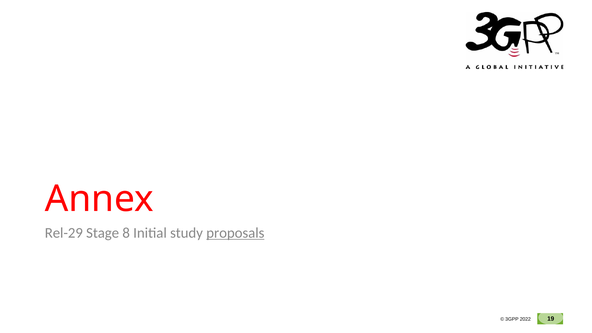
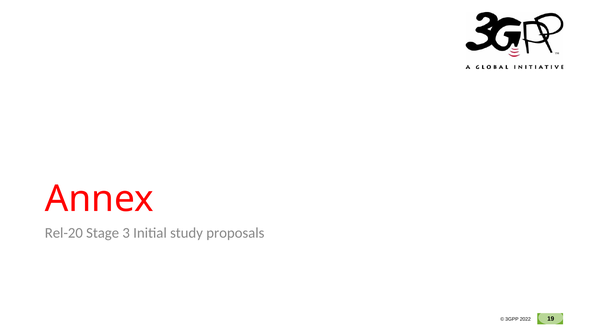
Rel-29: Rel-29 -> Rel-20 (64, 233)
8: 8 -> 3 (126, 233)
proposals underline: present -> none (235, 233)
